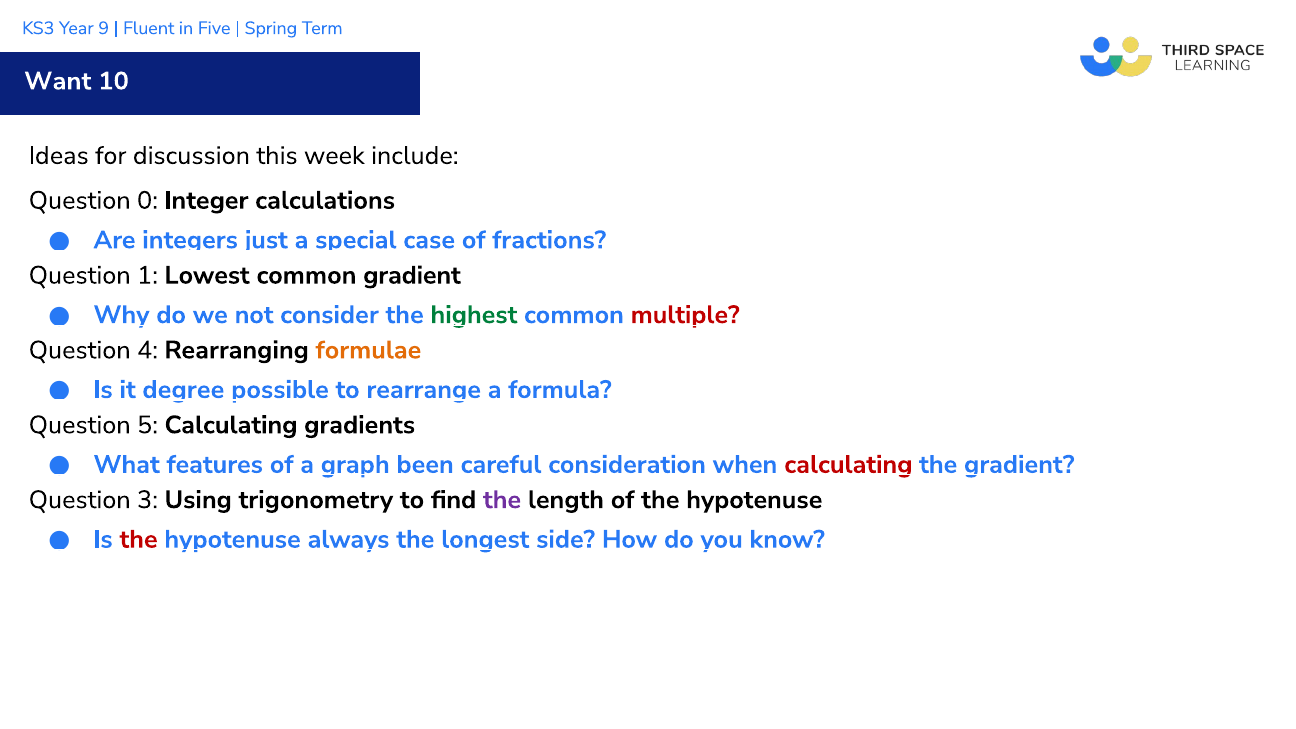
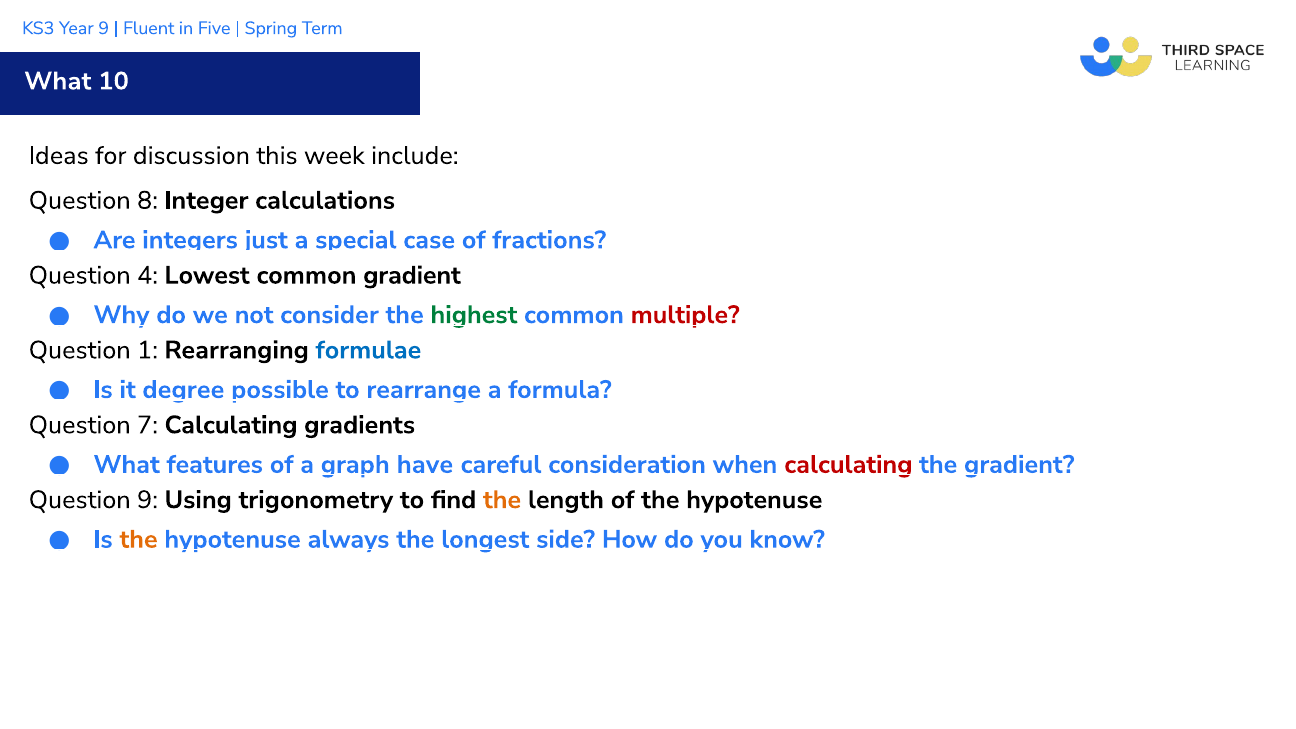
Want: Want -> What (58, 81)
0: 0 -> 8 (148, 200)
1: 1 -> 4 (148, 275)
4: 4 -> 1 (148, 350)
formulae colour: orange -> blue (368, 350)
5: 5 -> 7 (148, 425)
been: been -> have (425, 465)
Question 3: 3 -> 9 (148, 500)
the colour: purple -> orange (502, 500)
the colour: red -> orange (139, 539)
